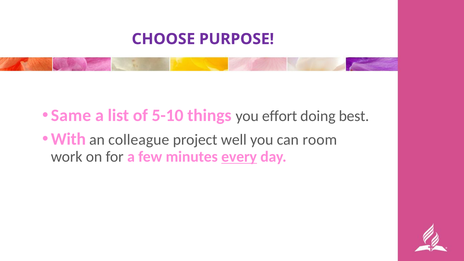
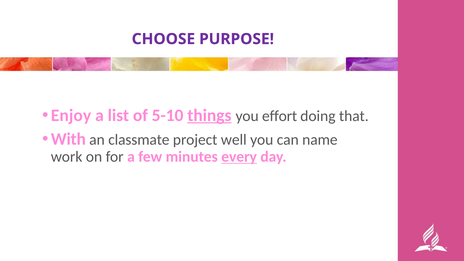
Same: Same -> Enjoy (71, 115)
things underline: none -> present (209, 115)
best: best -> that (354, 116)
colleague: colleague -> classmate (139, 140)
room: room -> name (320, 140)
